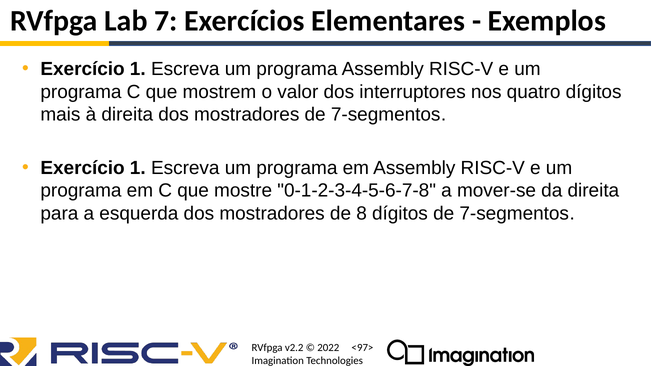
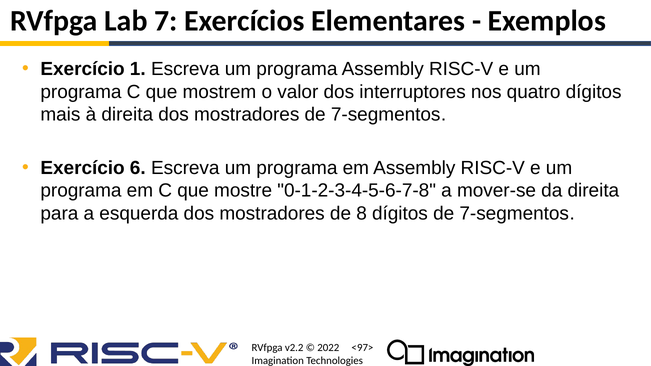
1: 1 -> 6 (138, 168)
